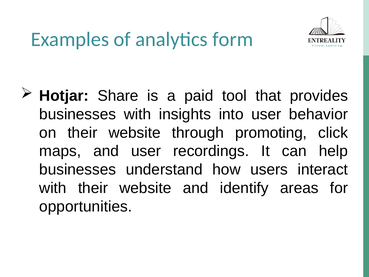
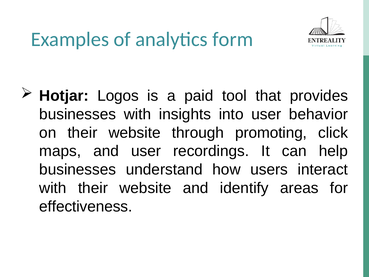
Share: Share -> Logos (118, 96)
opportunities: opportunities -> effectiveness (86, 206)
